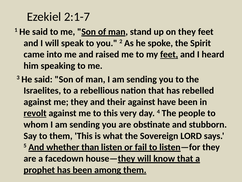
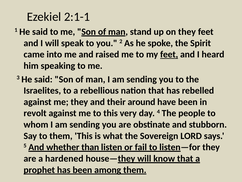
2:1-7: 2:1-7 -> 2:1-1 (77, 17)
their against: against -> around (141, 102)
revolt underline: present -> none (35, 113)
facedown: facedown -> hardened (64, 158)
